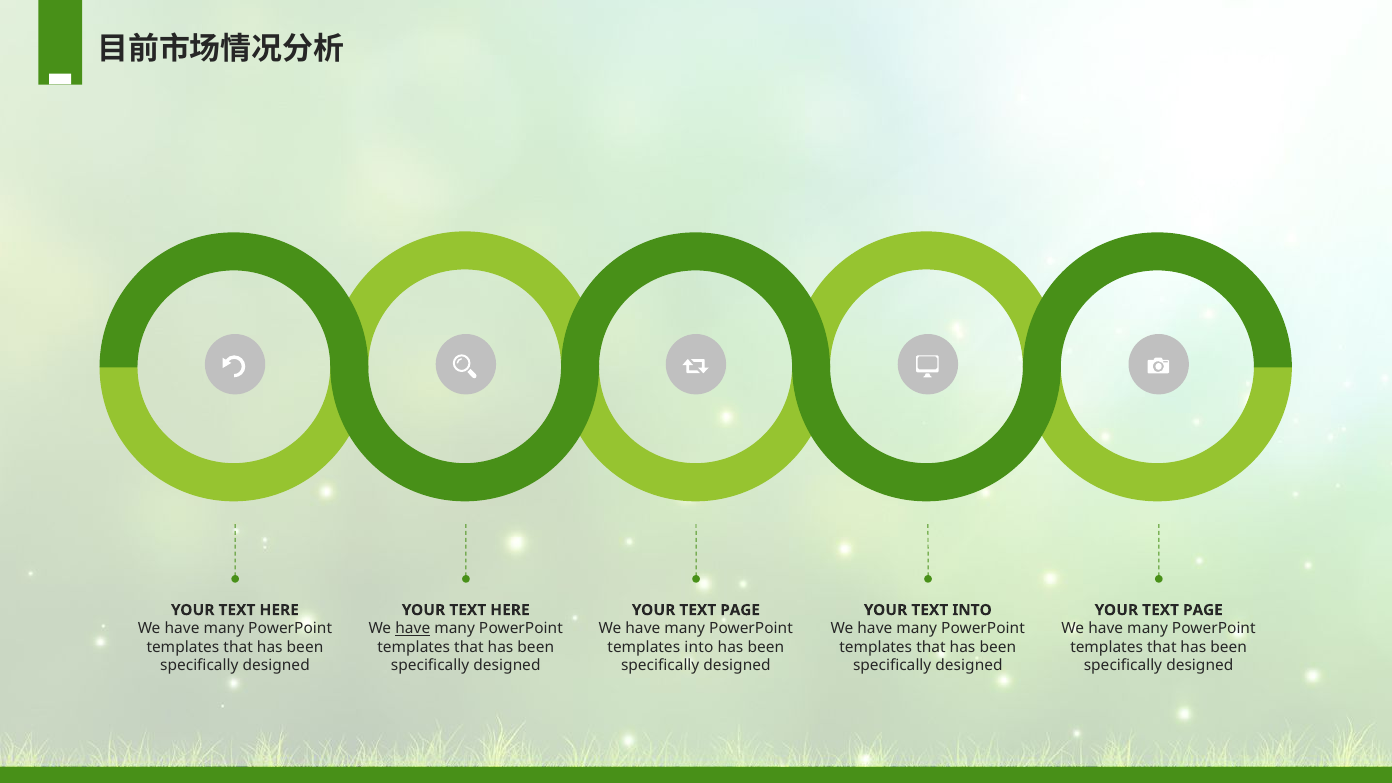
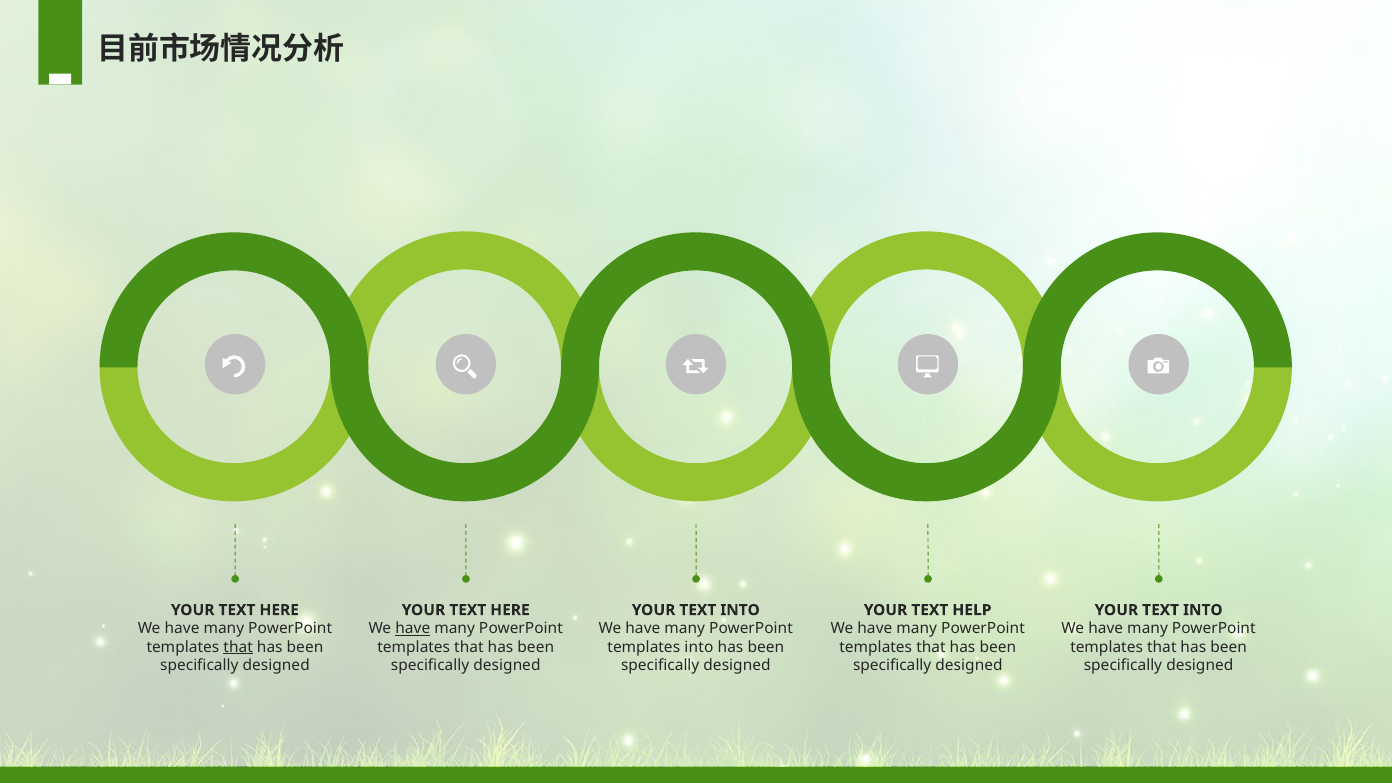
PAGE: PAGE -> INTO (740, 610)
TEXT INTO: INTO -> HELP (972, 610)
PAGE: PAGE -> INTO (1203, 610)
that underline: none -> present (238, 647)
